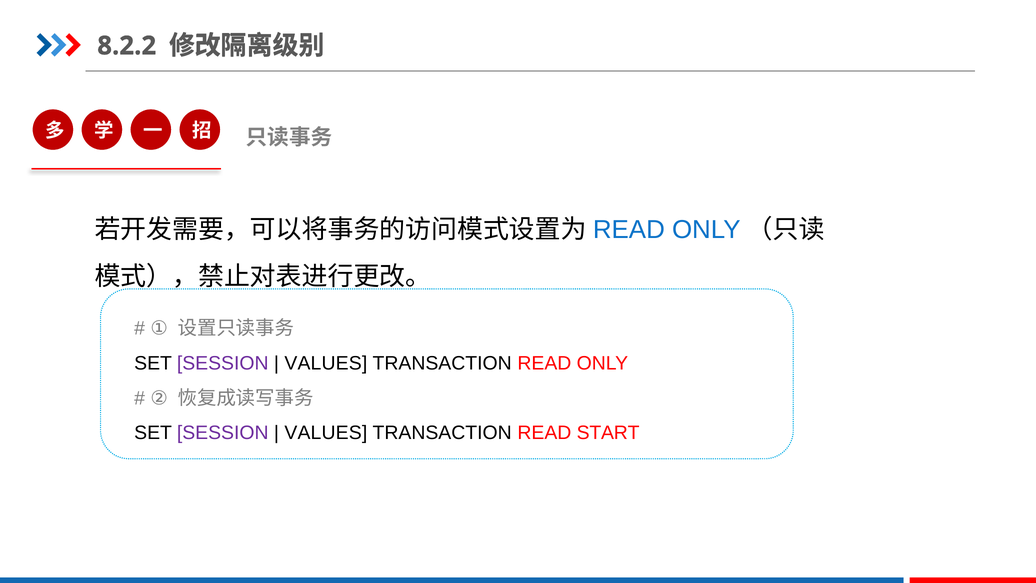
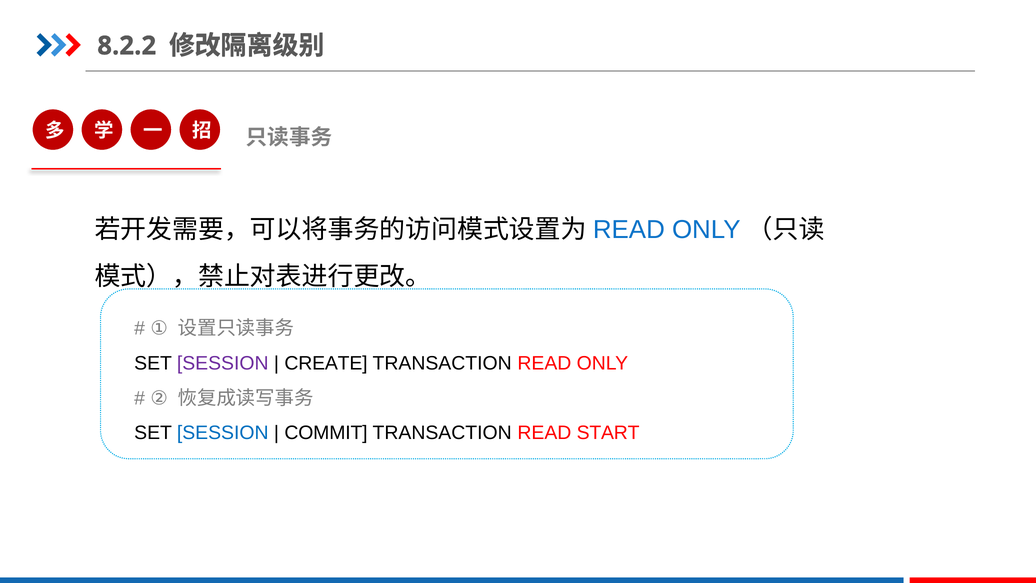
VALUES: VALUES -> CREATE (326, 363)
SESSION colour: purple -> blue (223, 433)
VALUES: VALUES -> COMMIT (326, 433)
